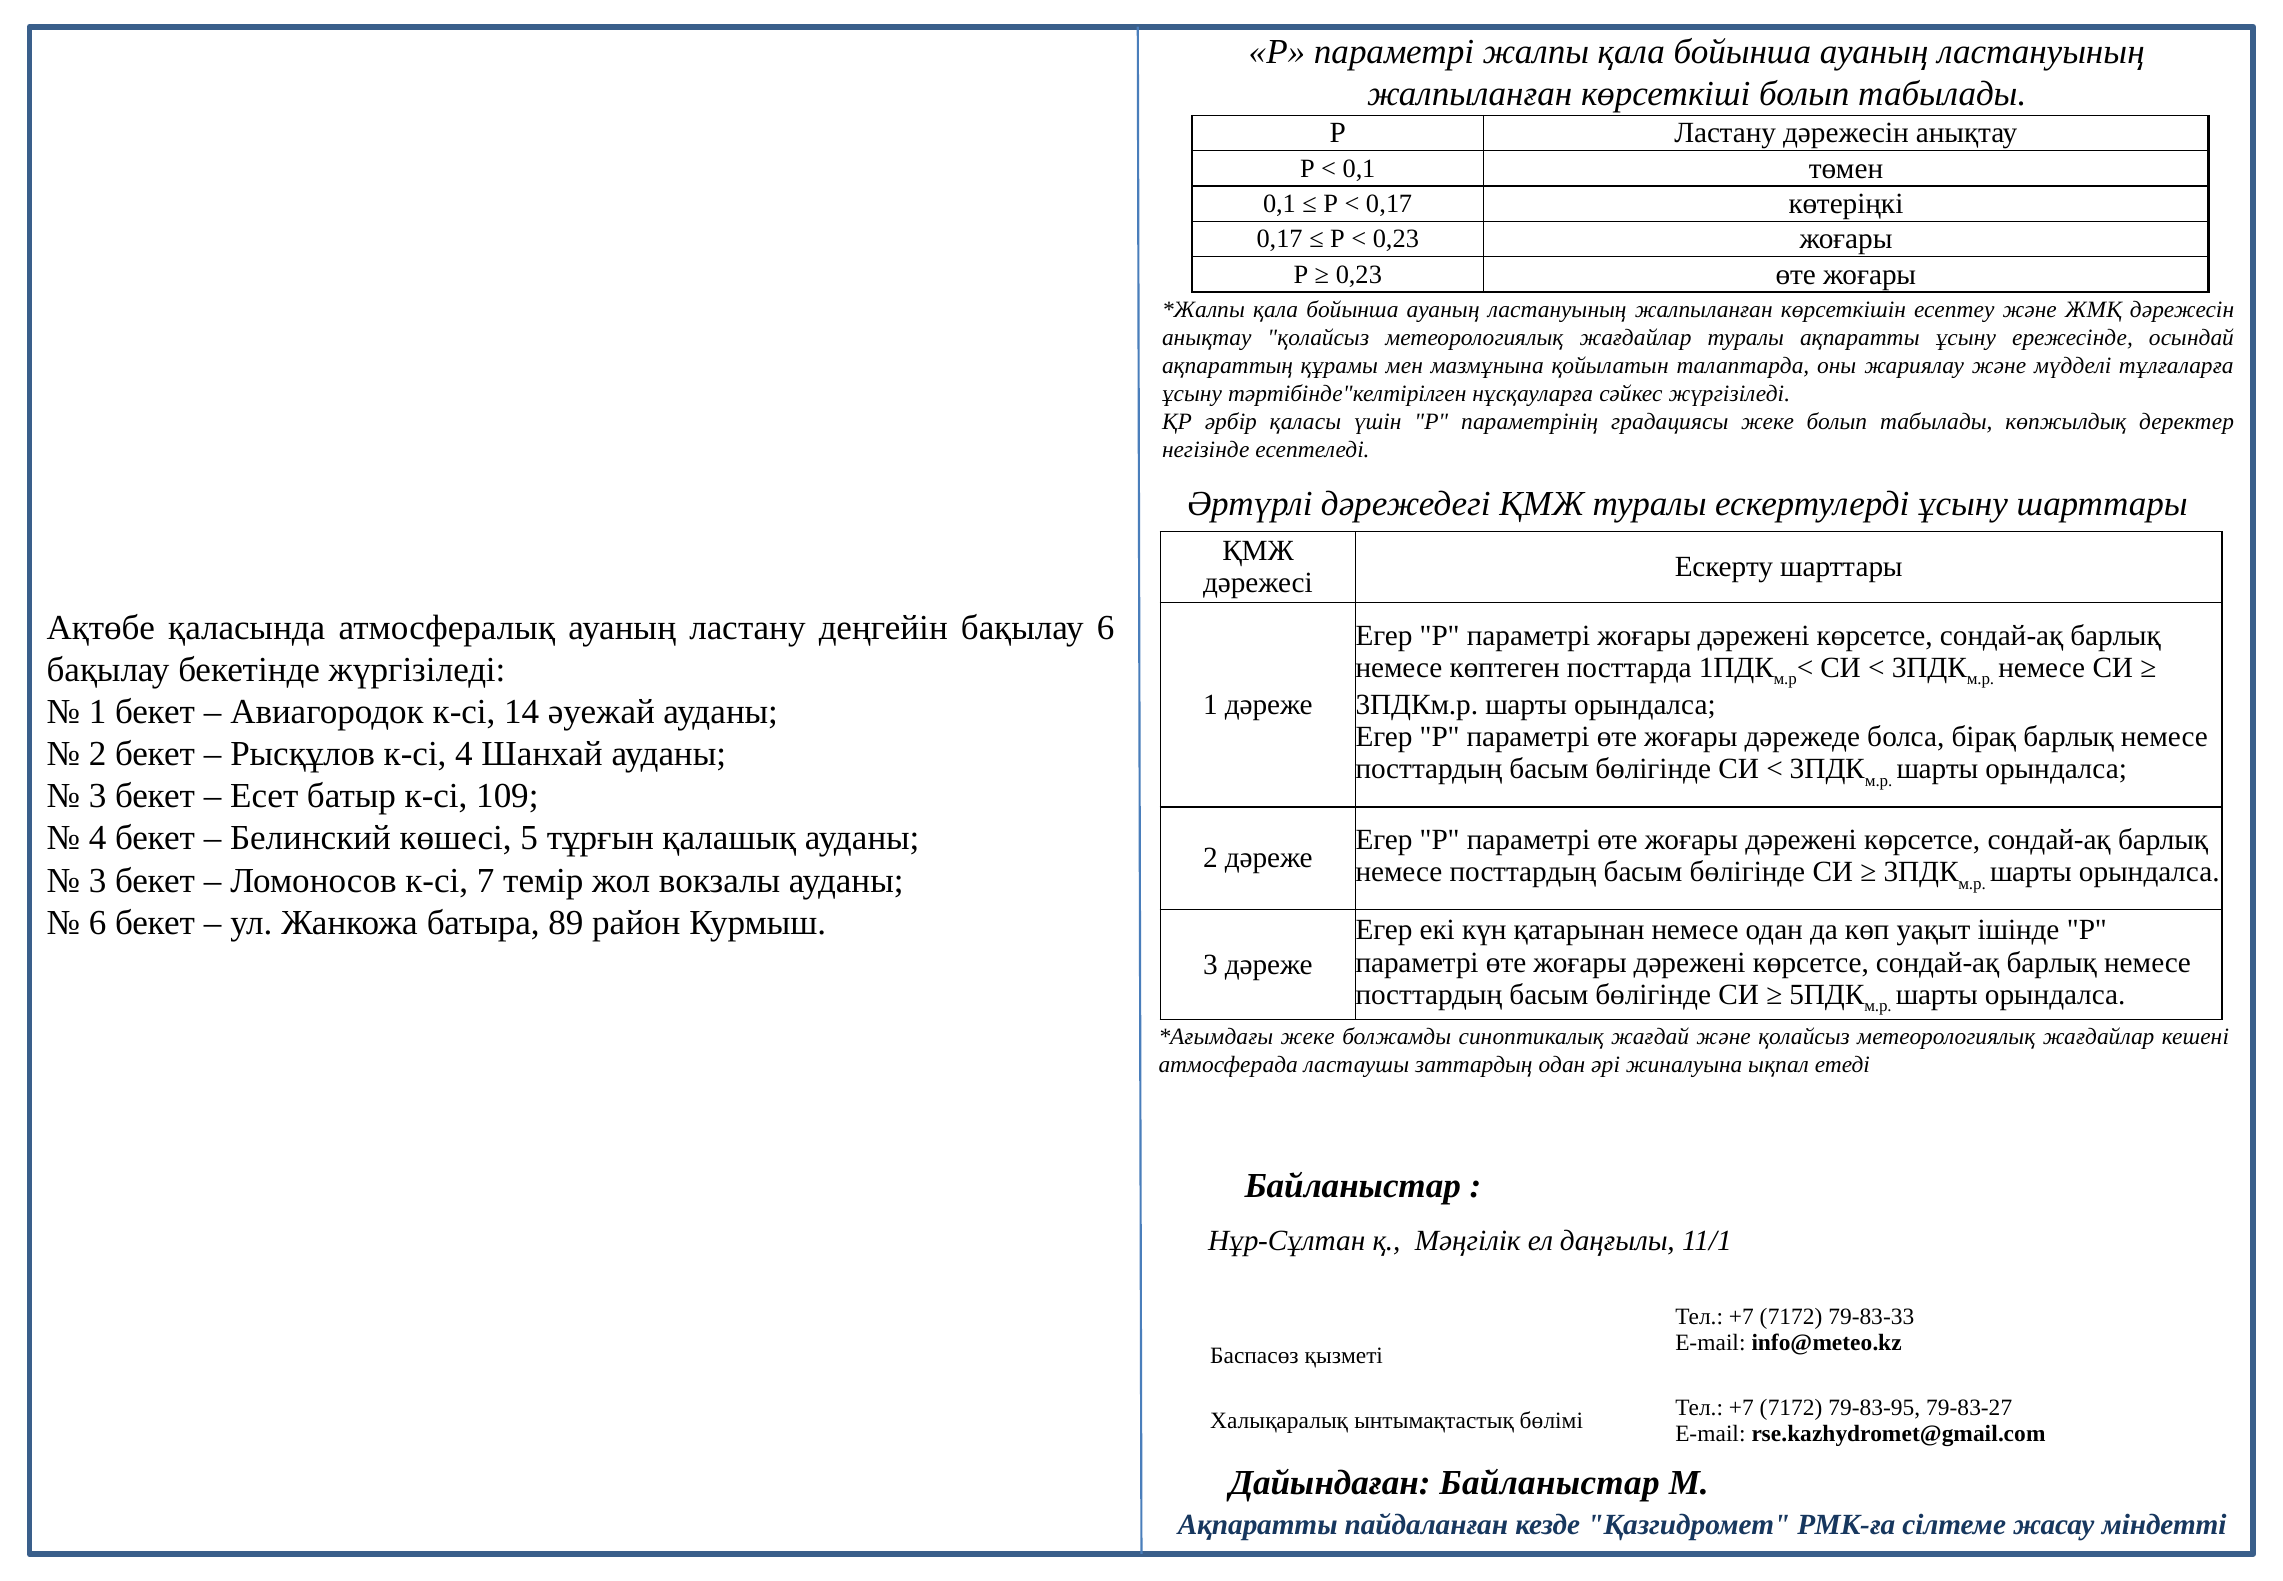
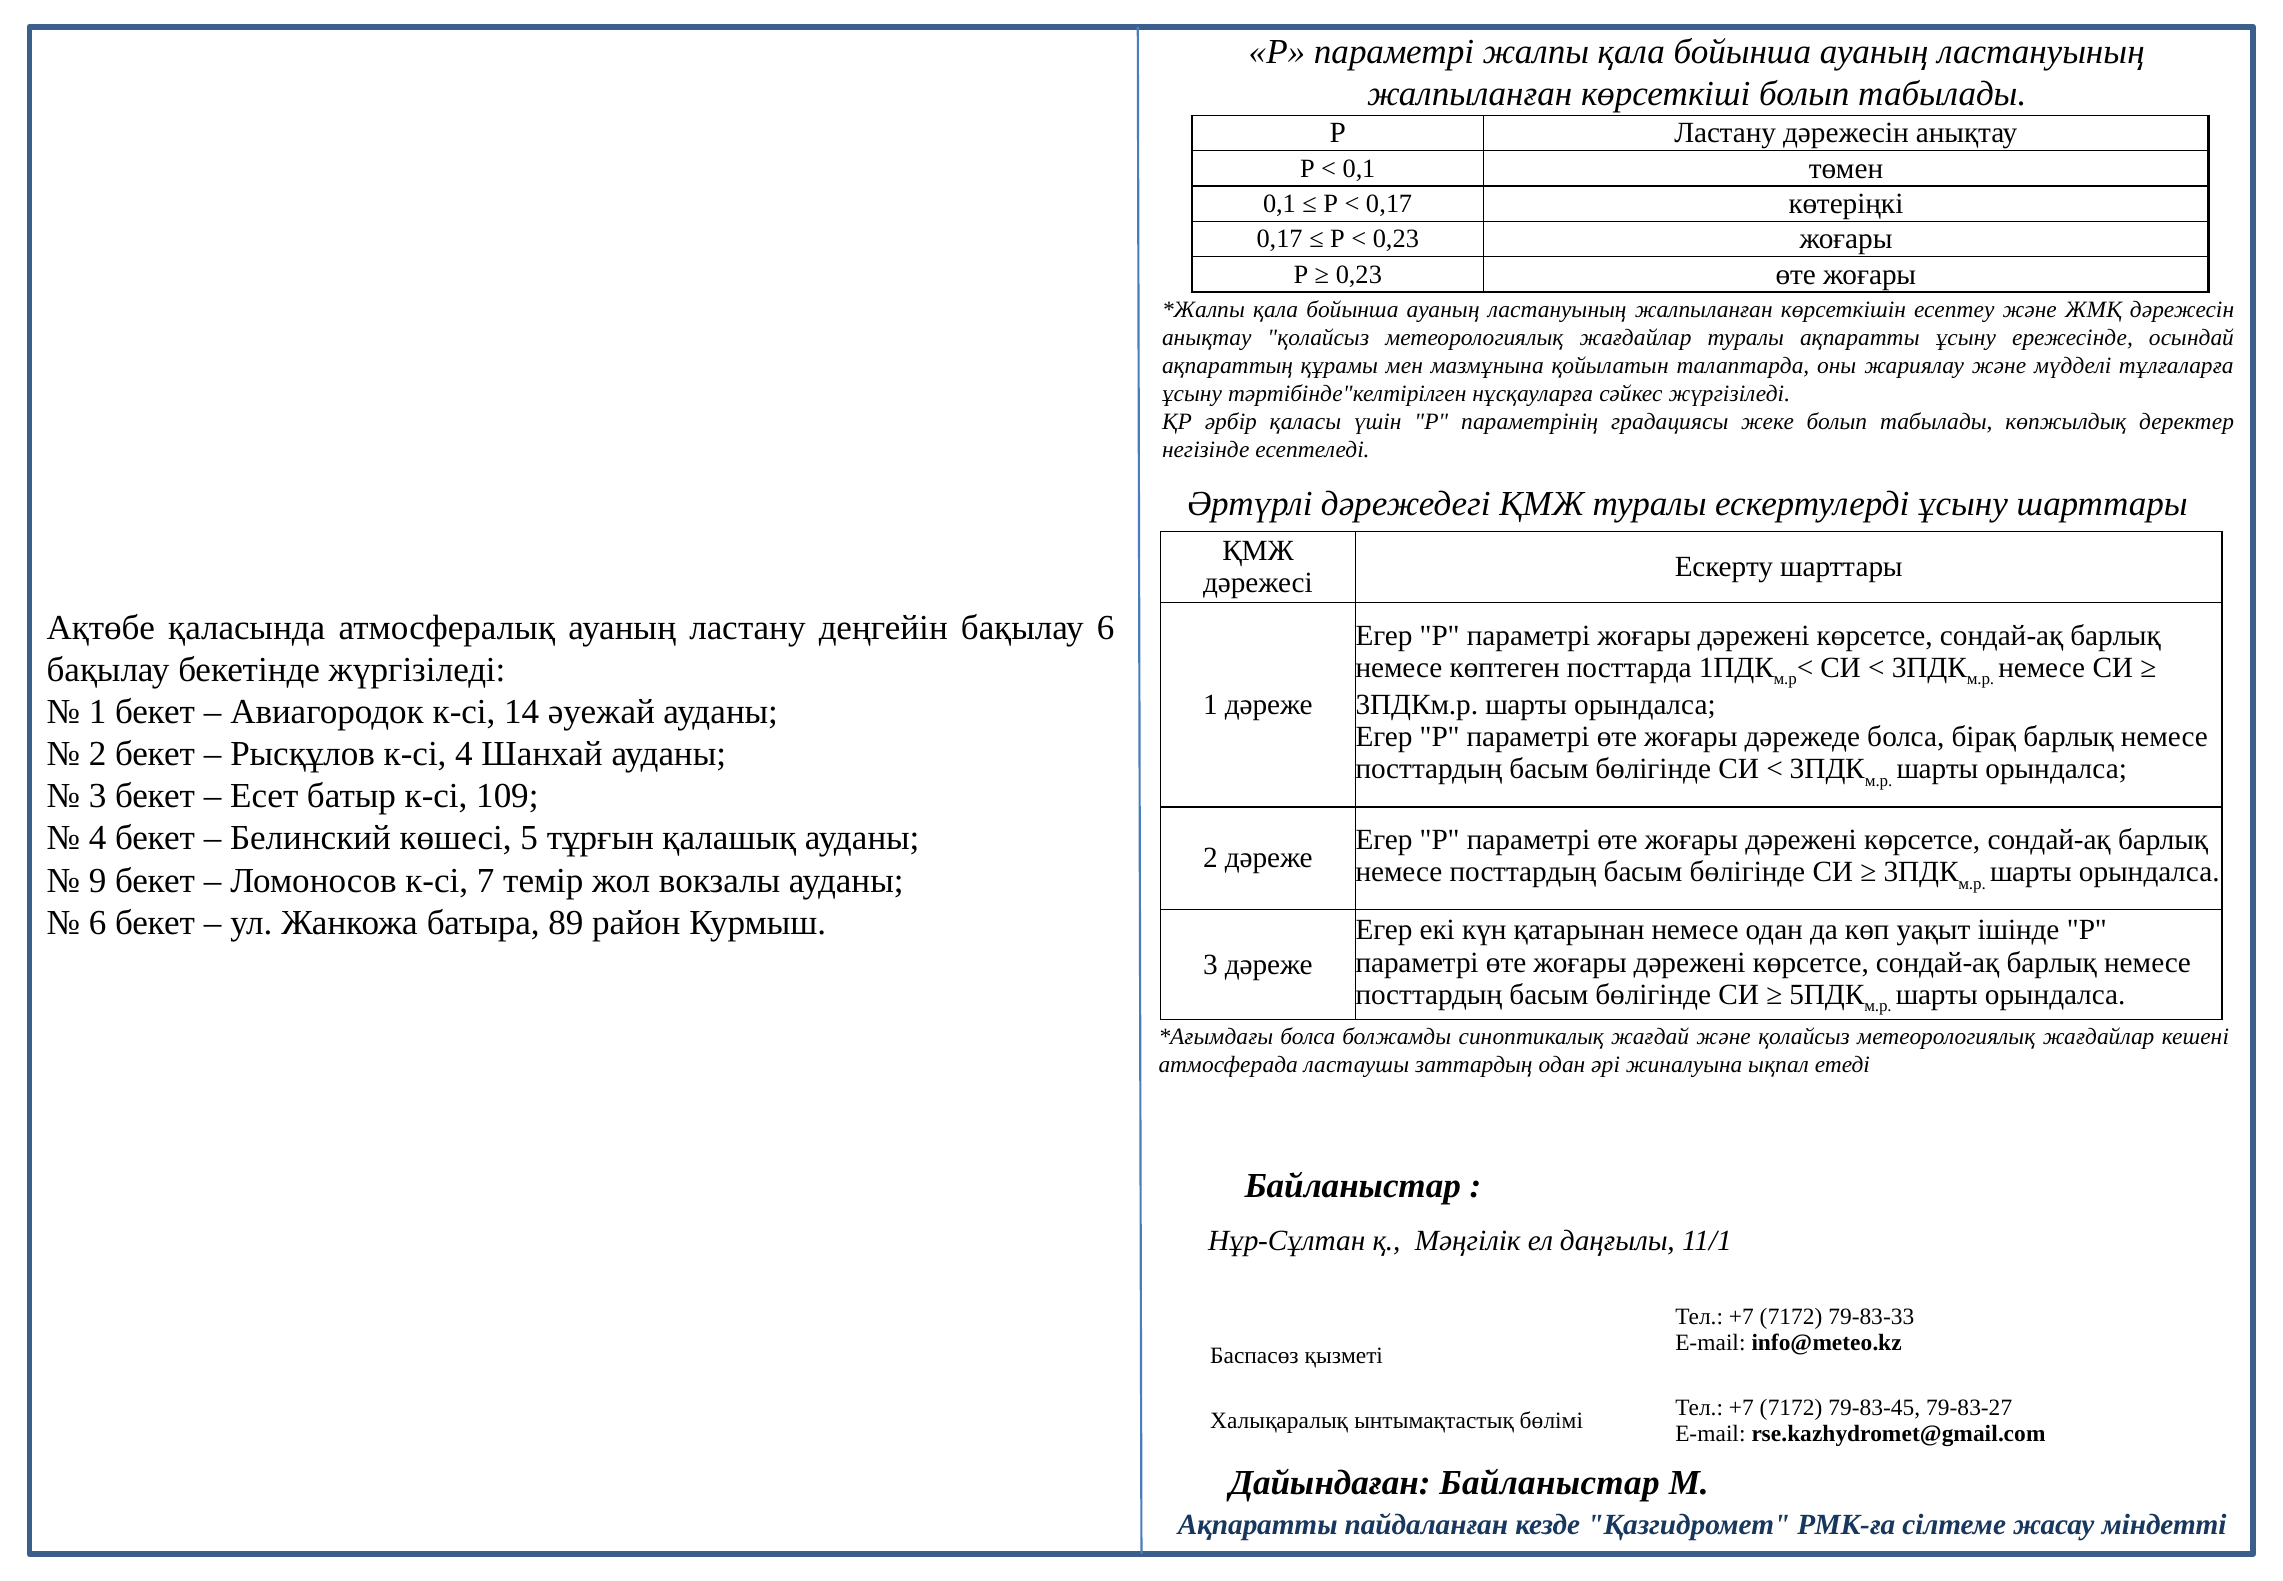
3: 3 -> 9 (98, 880)
жеке: жеке -> болса (1308, 1037)
79-83-95: 79-83-95 -> 79-83-45 (1874, 1407)
